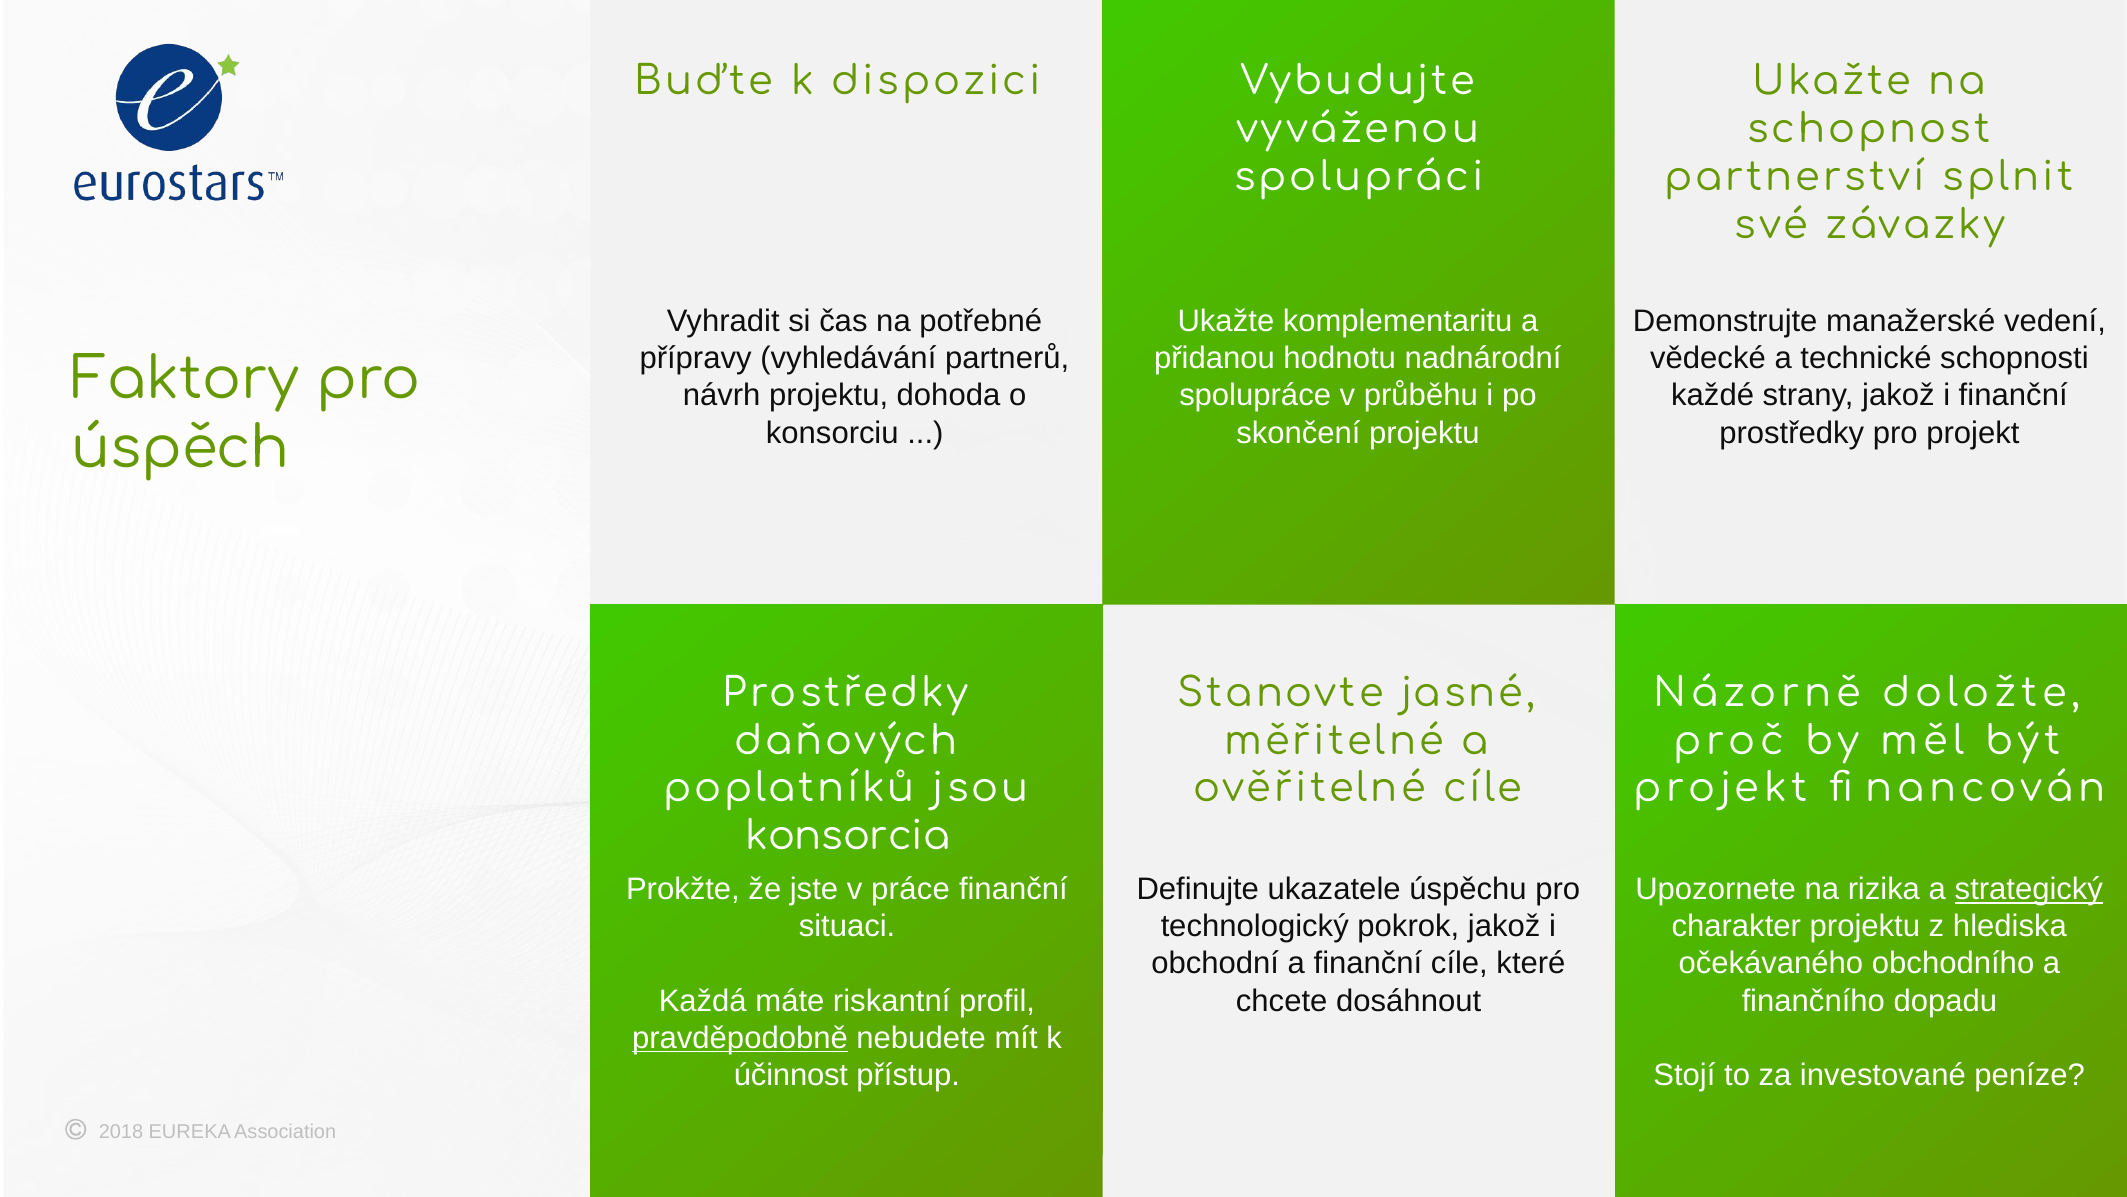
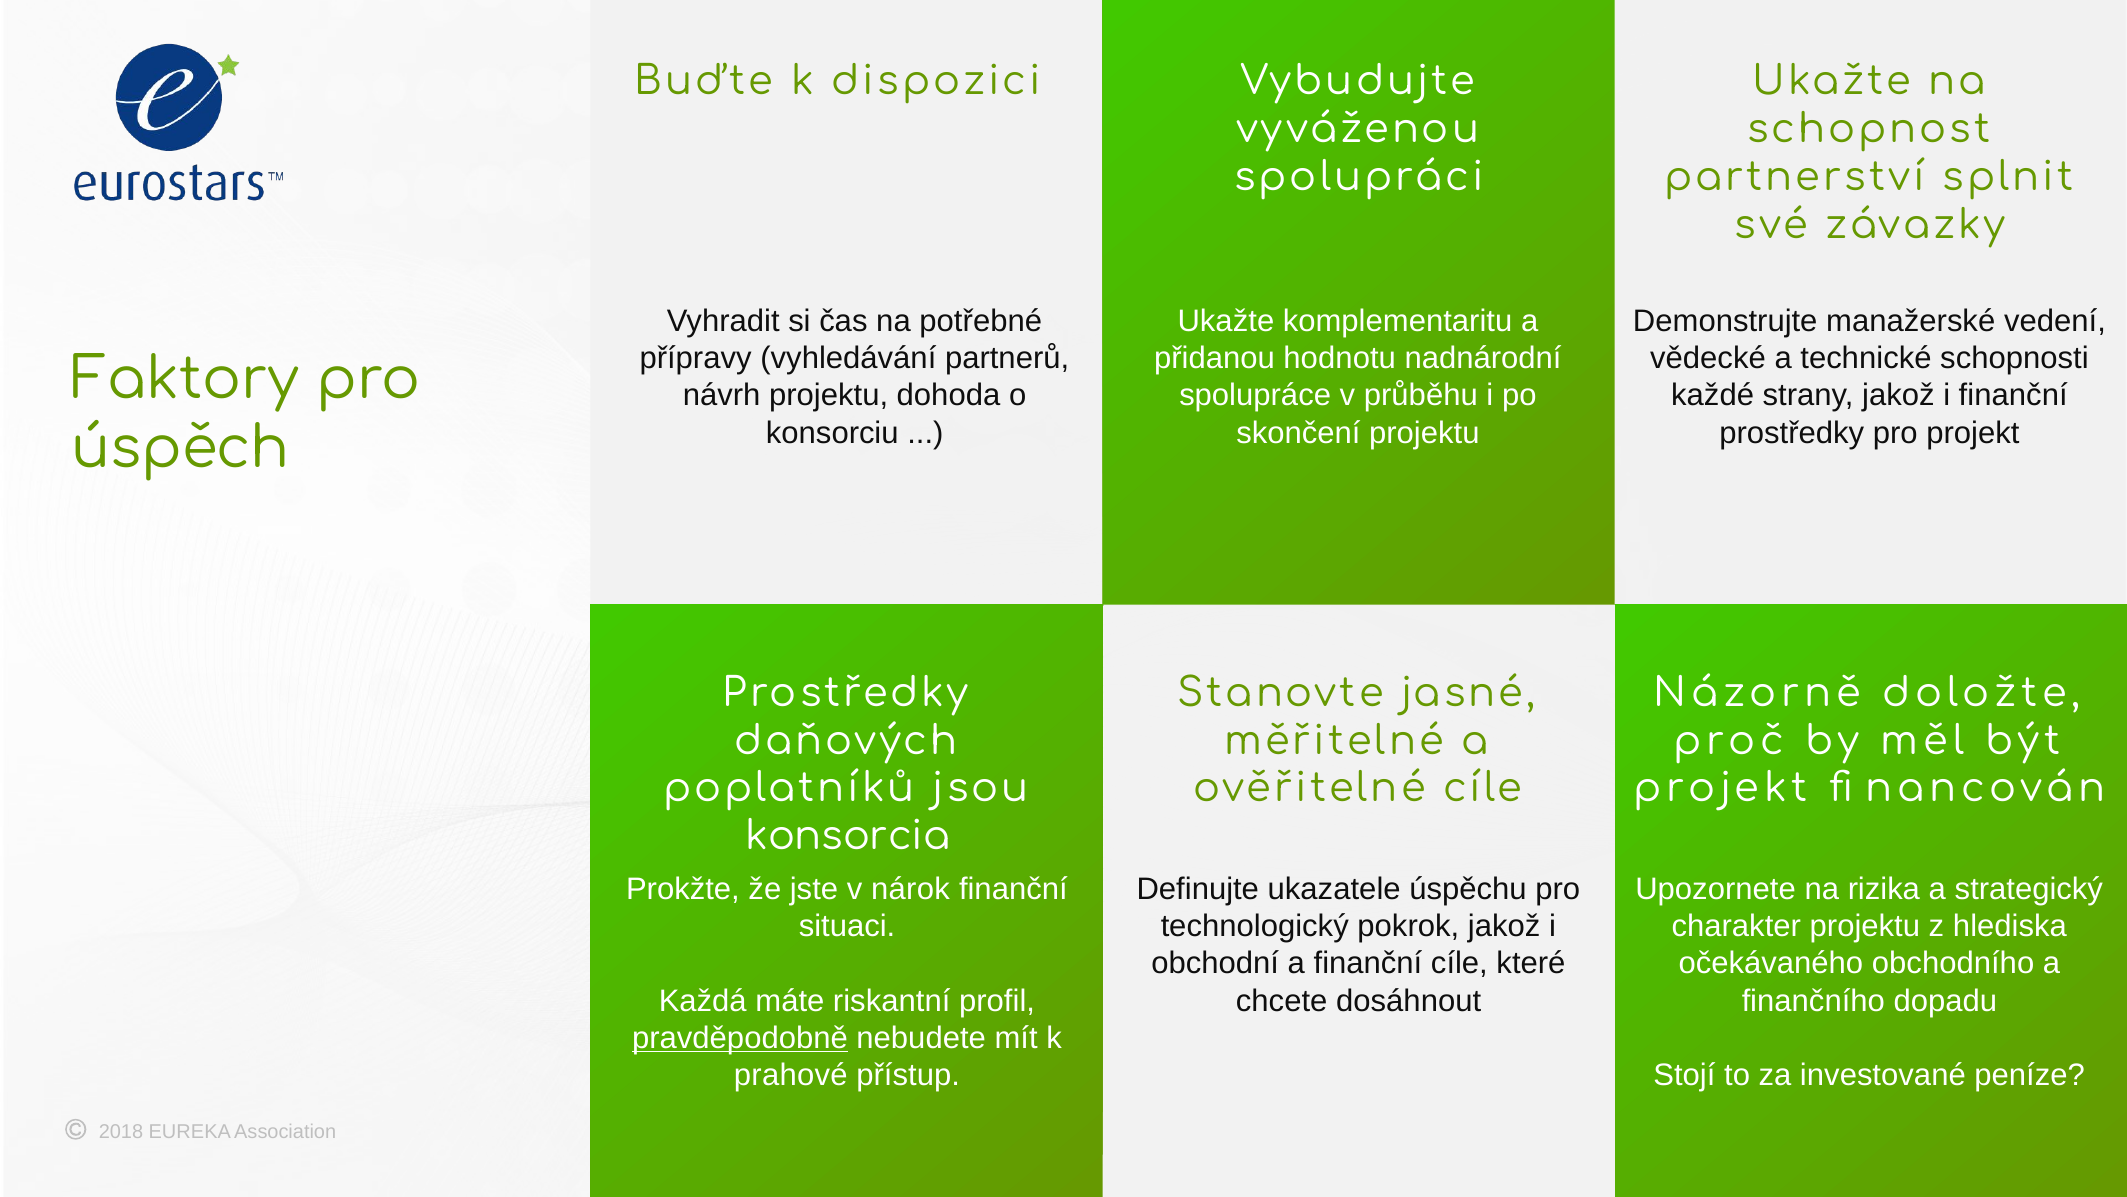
práce: práce -> nárok (911, 889)
strategický underline: present -> none (2029, 889)
účinnost: účinnost -> prahové (791, 1075)
